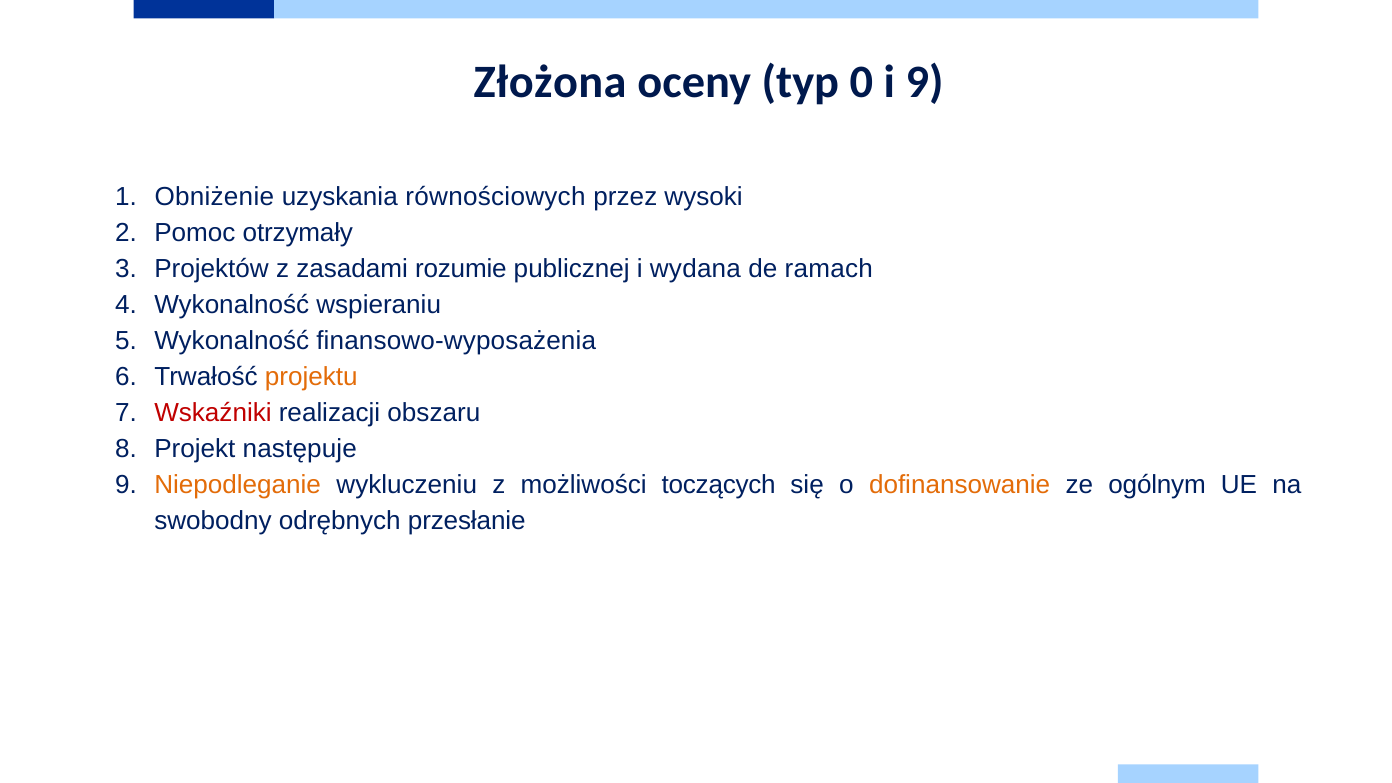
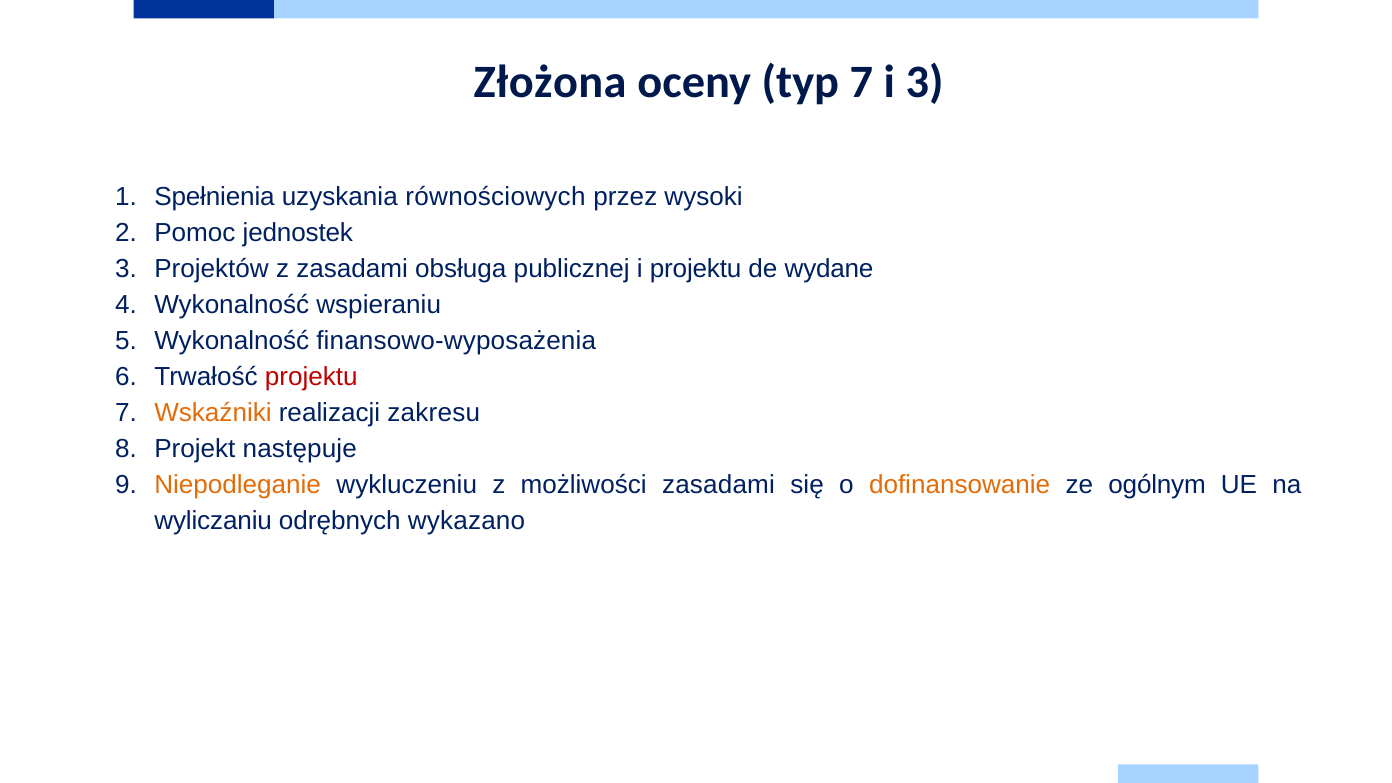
typ 0: 0 -> 7 (861, 82)
i 9: 9 -> 3 (924, 82)
Obniżenie: Obniżenie -> Spełnienia (215, 197)
otrzymały: otrzymały -> jednostek (298, 233)
rozumie: rozumie -> obsługa (461, 269)
i wydana: wydana -> projektu (696, 269)
ramach: ramach -> wydane (829, 269)
projektu colour: orange -> red (311, 377)
Wskaźniki colour: red -> orange (213, 413)
obszaru: obszaru -> zakresu (434, 413)
możliwości toczących: toczących -> zasadami (718, 485)
swobodny: swobodny -> wyliczaniu (213, 521)
przesłanie: przesłanie -> wykazano (467, 521)
